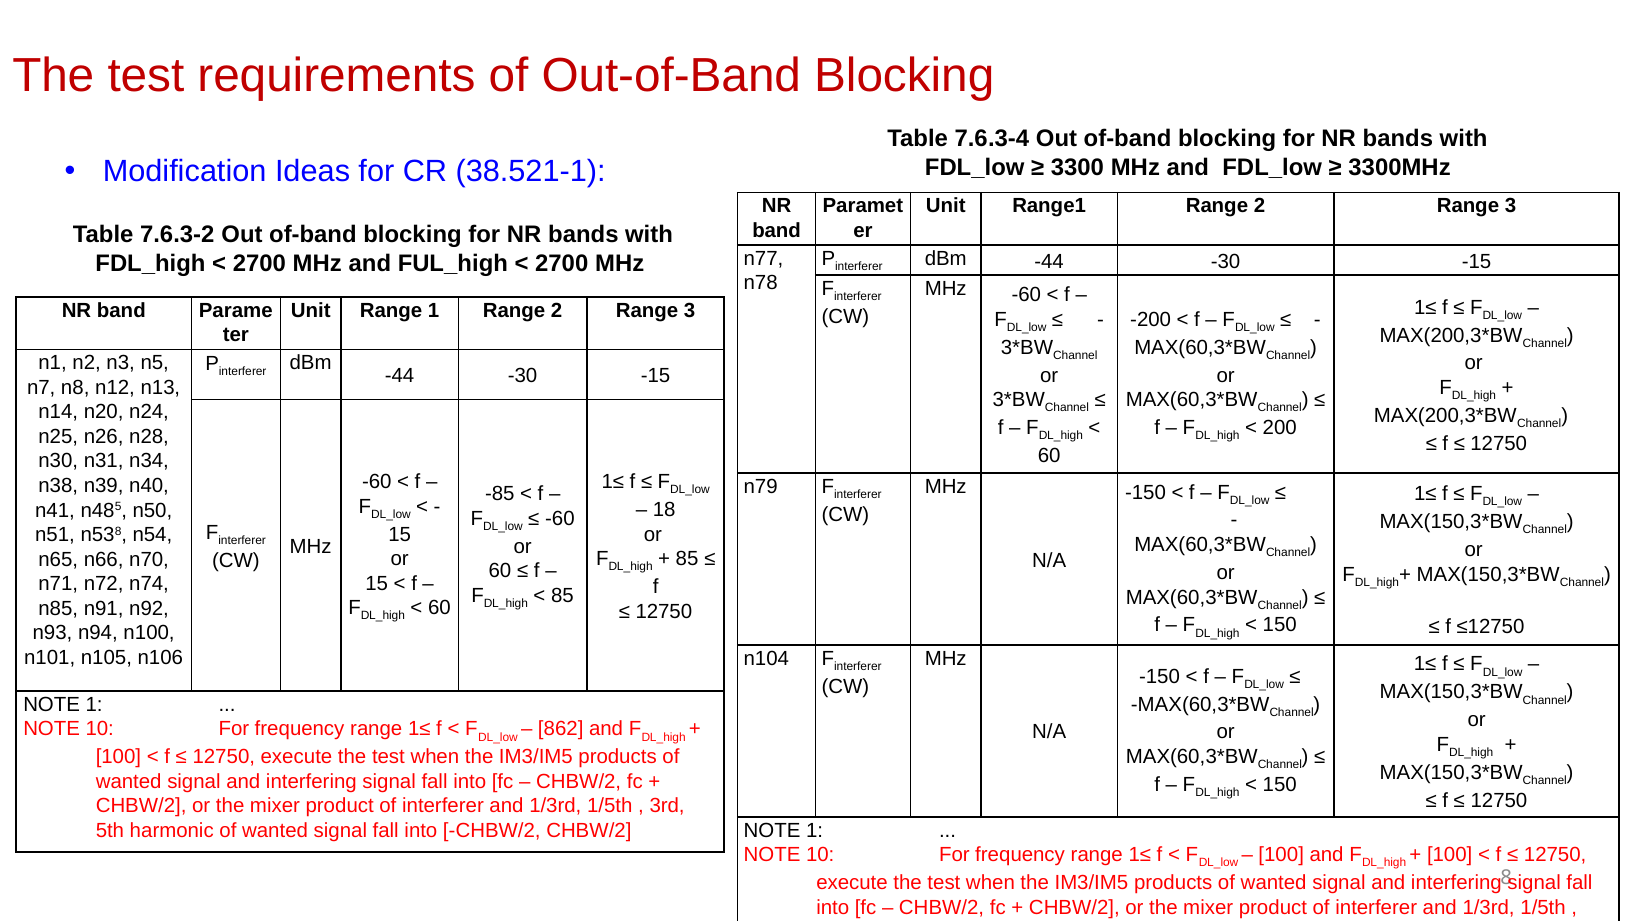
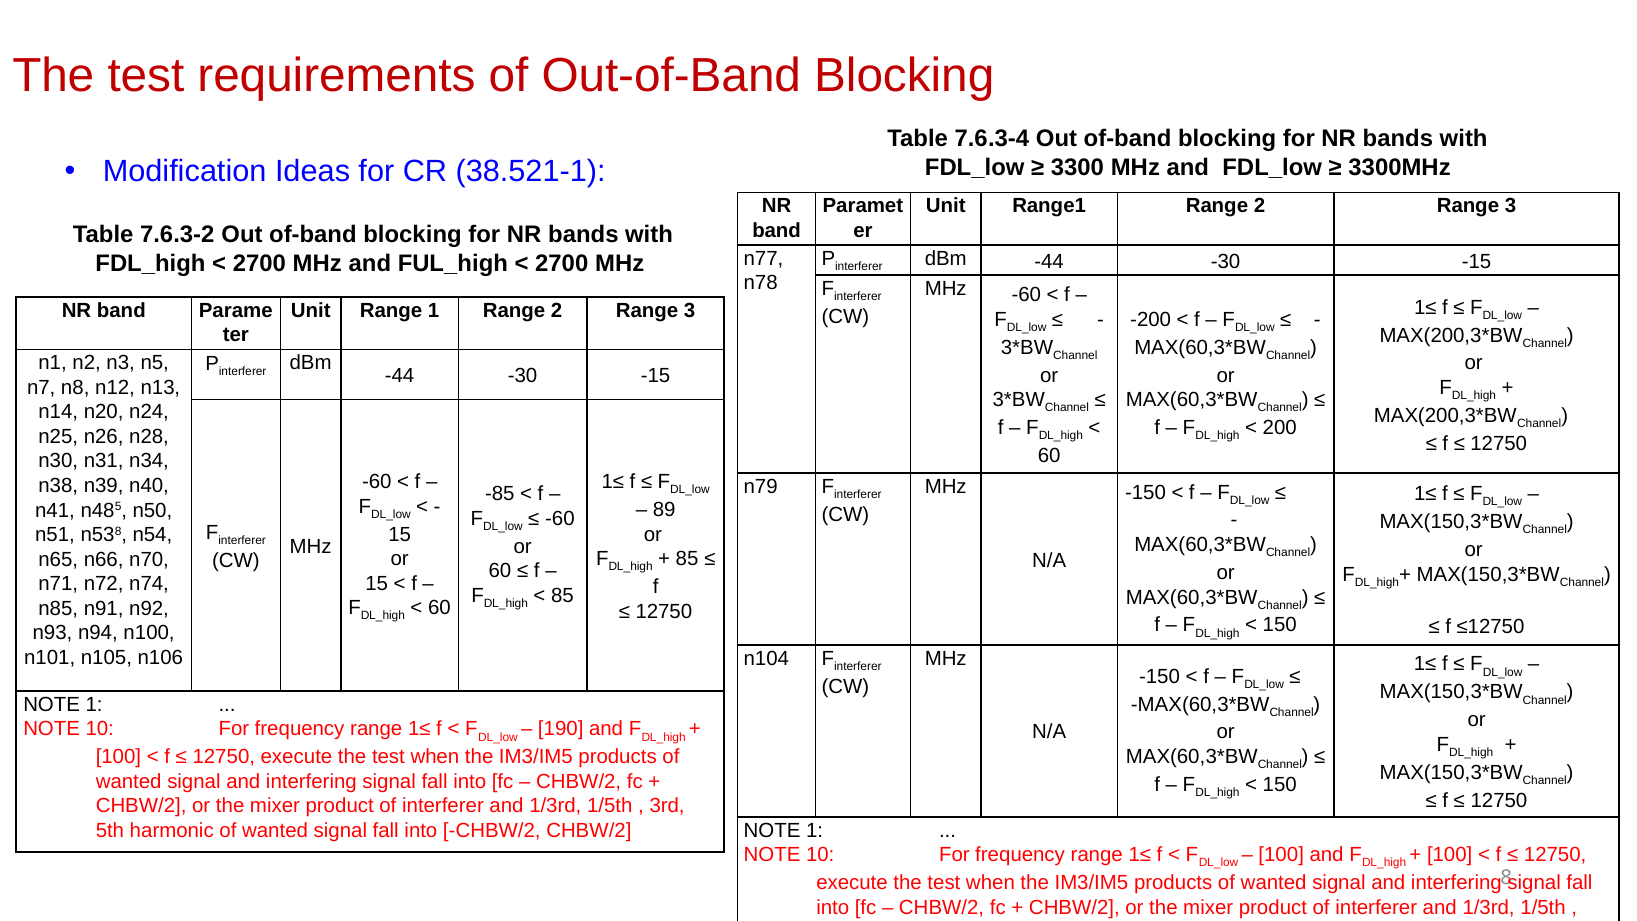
18: 18 -> 89 (664, 510)
862: 862 -> 190 (561, 729)
